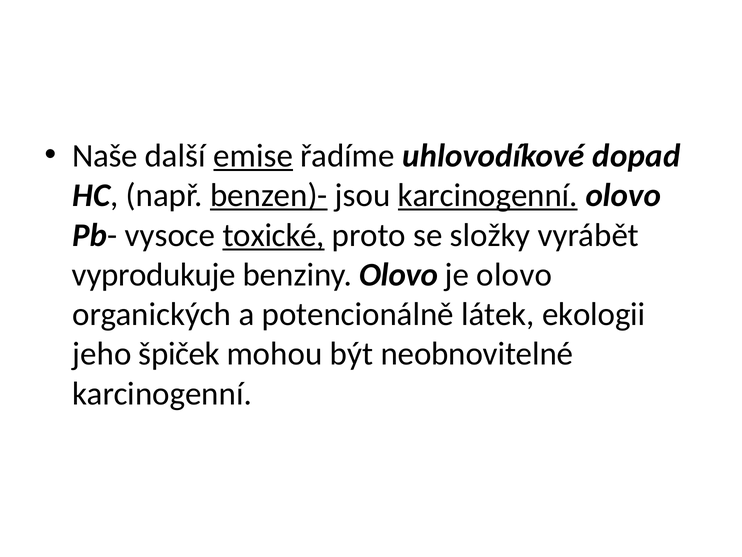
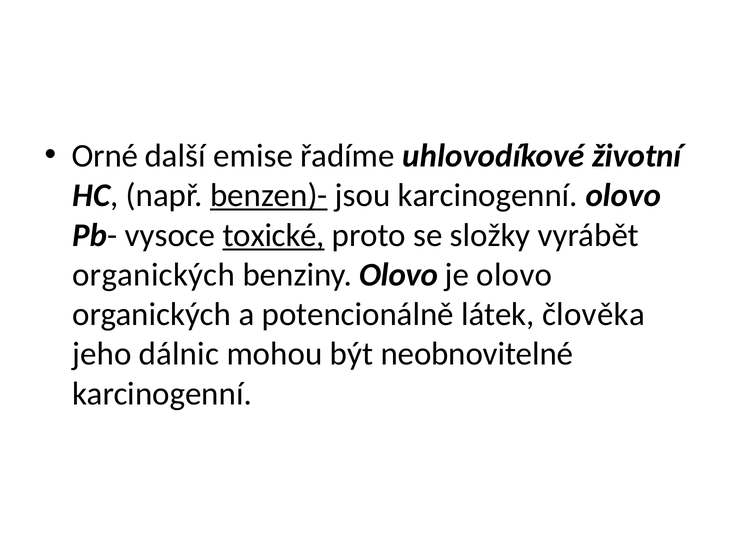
Naše: Naše -> Orné (105, 156)
emise underline: present -> none (253, 156)
dopad: dopad -> životní (637, 156)
karcinogenní underline: present -> none (488, 195)
vyprodukuje: vyprodukuje -> organických (154, 275)
ekologii: ekologii -> člověka (594, 314)
špiček: špiček -> dálnic (179, 354)
